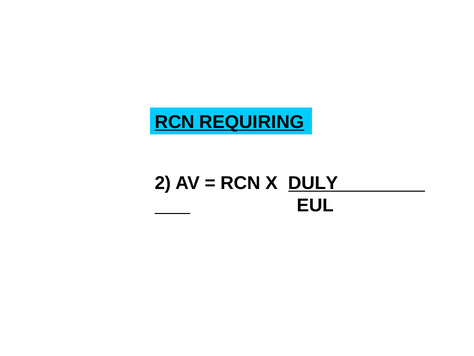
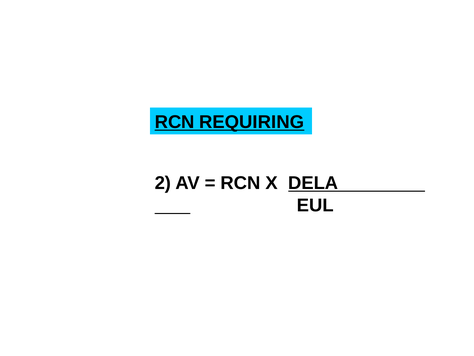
DULY: DULY -> DELA (313, 183)
